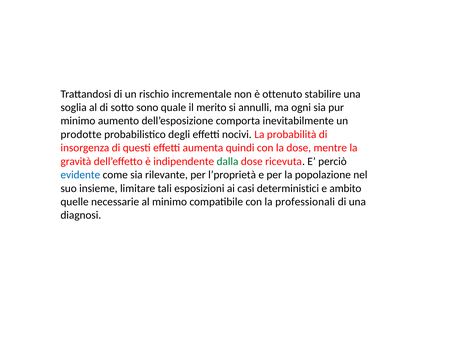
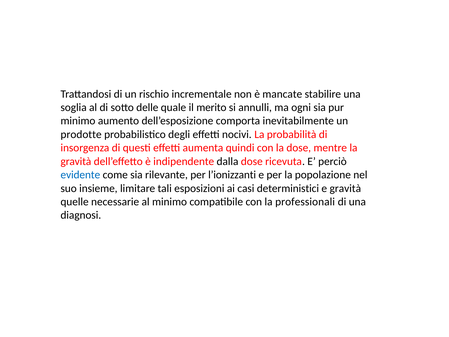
ottenuto: ottenuto -> mancate (282, 94)
sono: sono -> delle (147, 107)
dalla colour: green -> black (228, 161)
l’proprietà: l’proprietà -> l’ionizzanti (232, 175)
e ambito: ambito -> gravità (345, 188)
